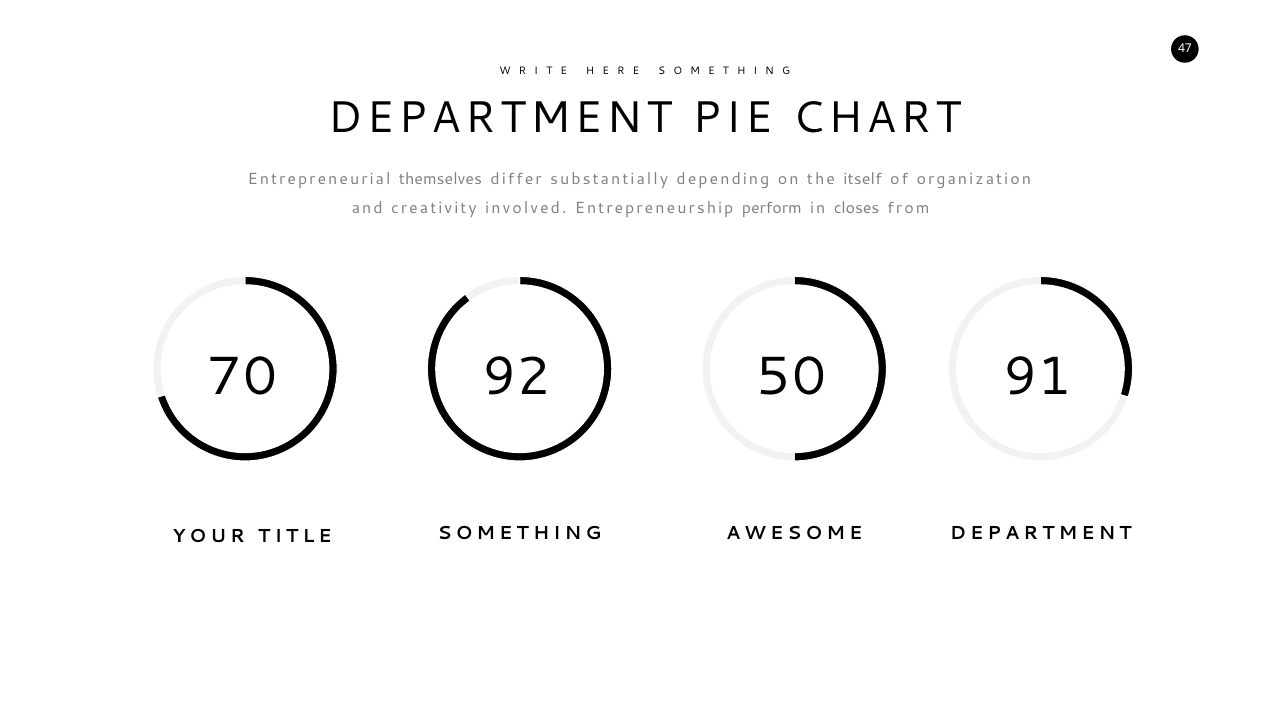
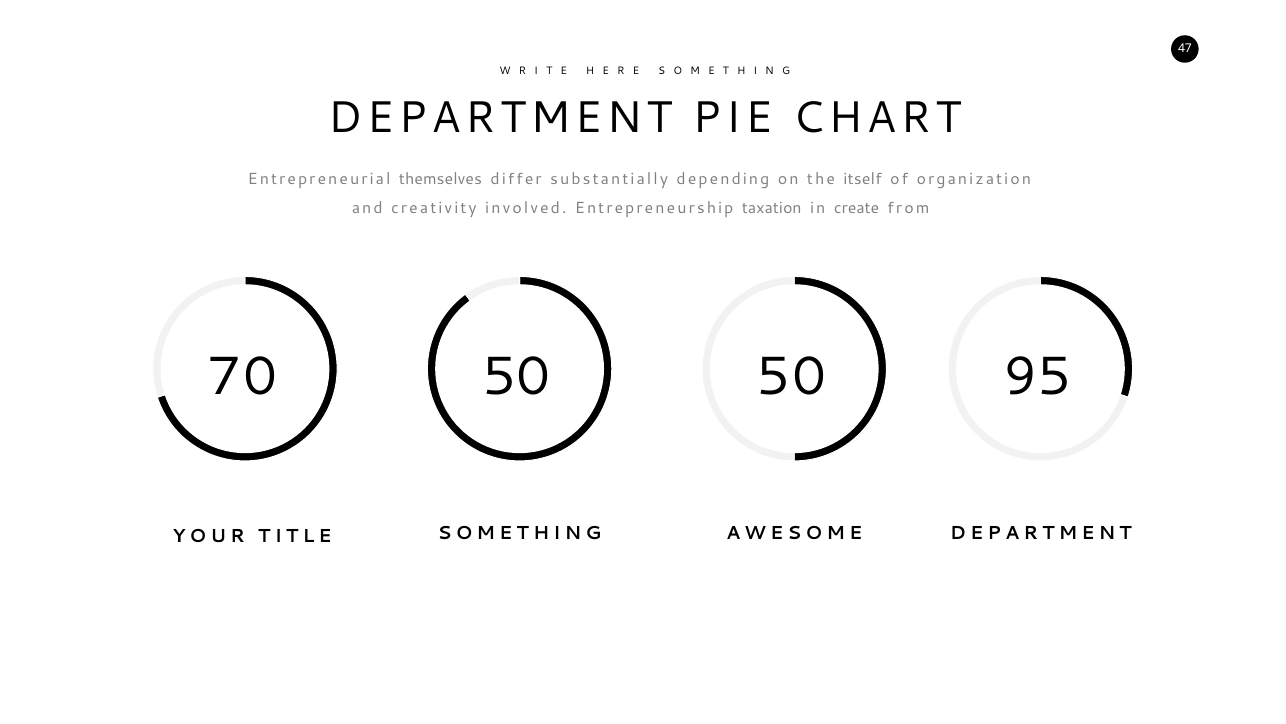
perform: perform -> taxation (772, 208)
closes: closes -> create (857, 208)
70 92: 92 -> 50 (517, 376)
91: 91 -> 95 (1038, 376)
